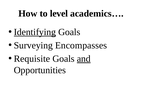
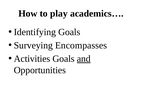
level: level -> play (59, 13)
Identifying underline: present -> none (35, 32)
Requisite: Requisite -> Activities (32, 58)
